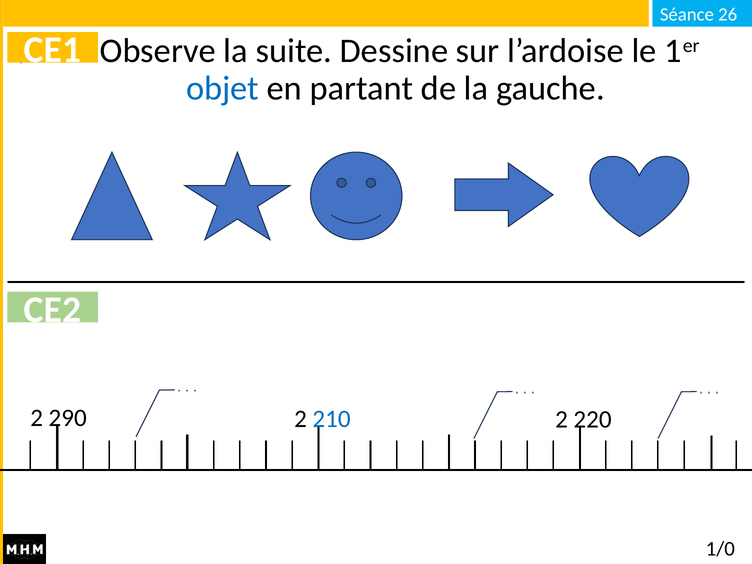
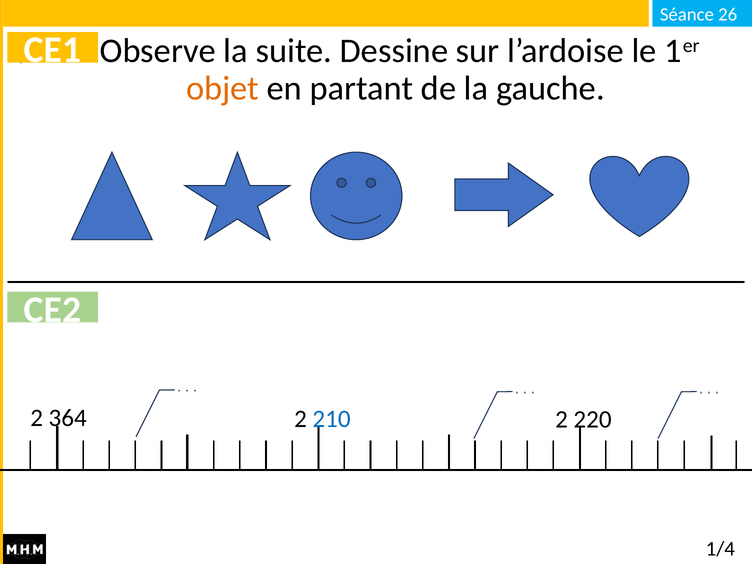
objet colour: blue -> orange (223, 88)
290: 290 -> 364 (68, 418)
1/0: 1/0 -> 1/4 (720, 549)
